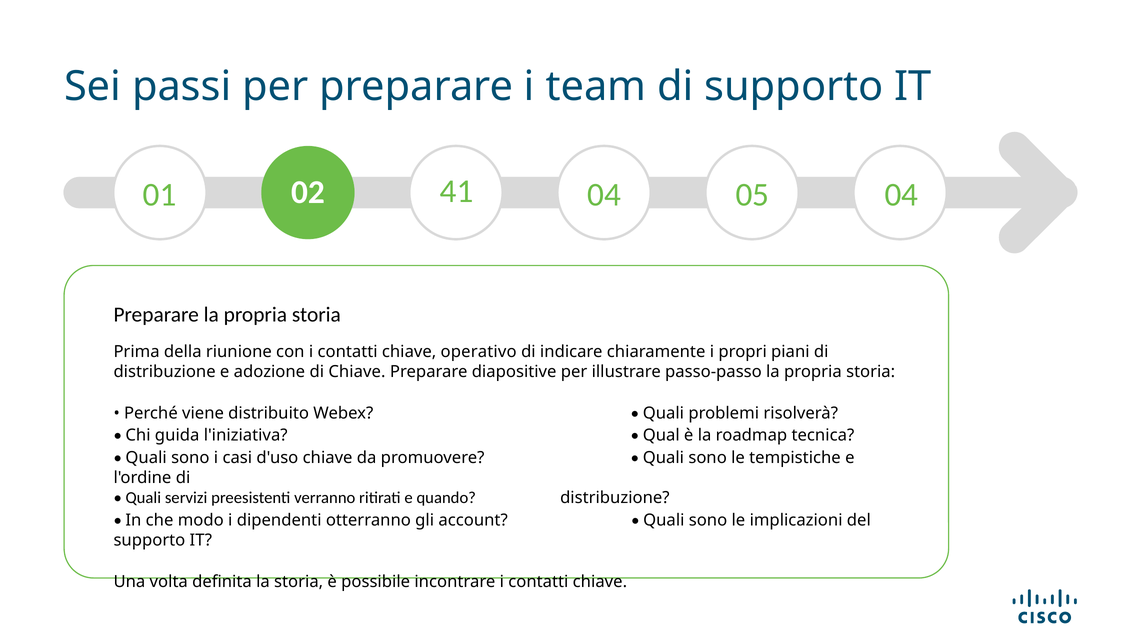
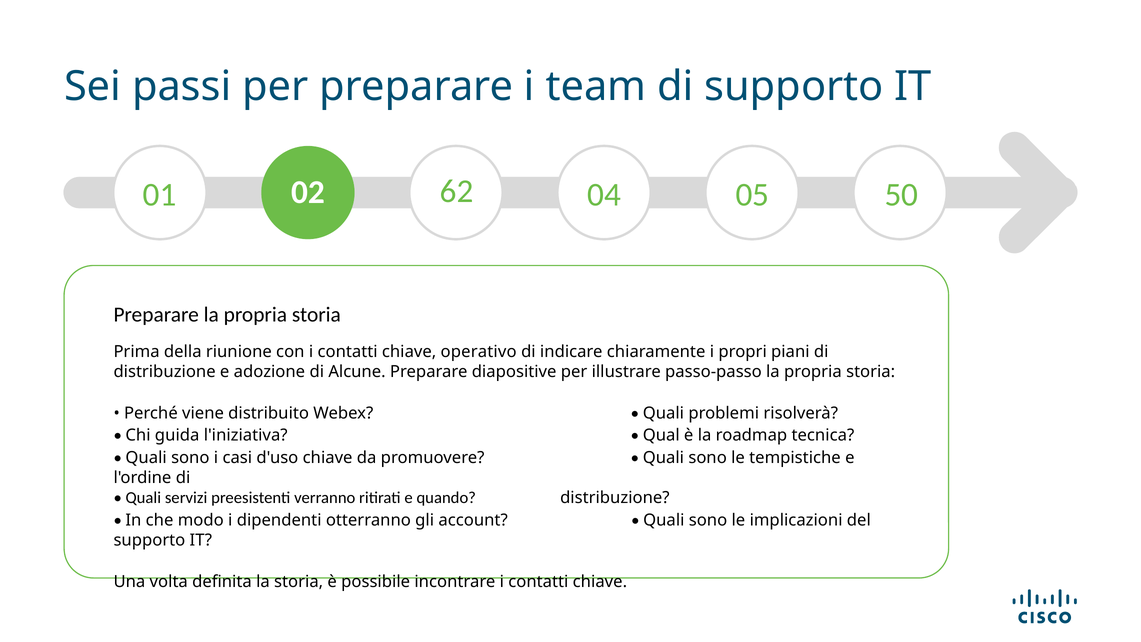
41: 41 -> 62 (457, 191)
05 04: 04 -> 50 (901, 195)
di Chiave: Chiave -> Alcune (357, 372)
